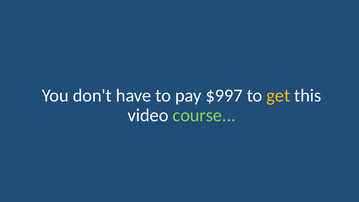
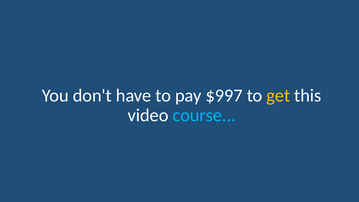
course colour: light green -> light blue (204, 115)
